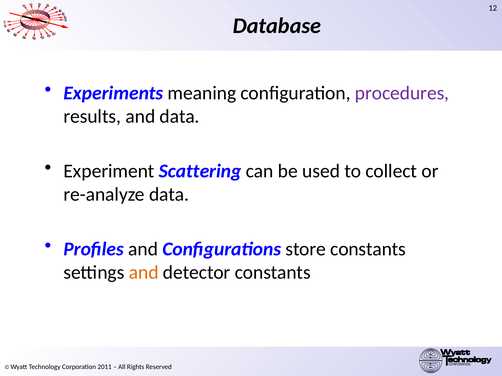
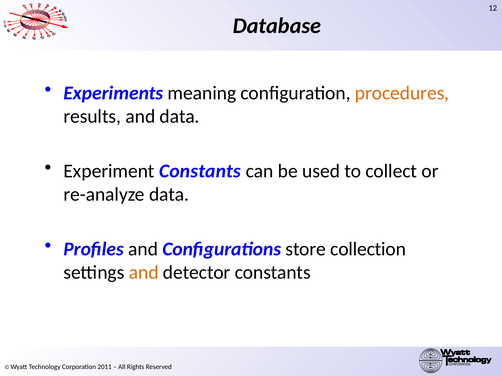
procedures colour: purple -> orange (402, 93)
Experiment Scattering: Scattering -> Constants (200, 171)
store constants: constants -> collection (368, 249)
